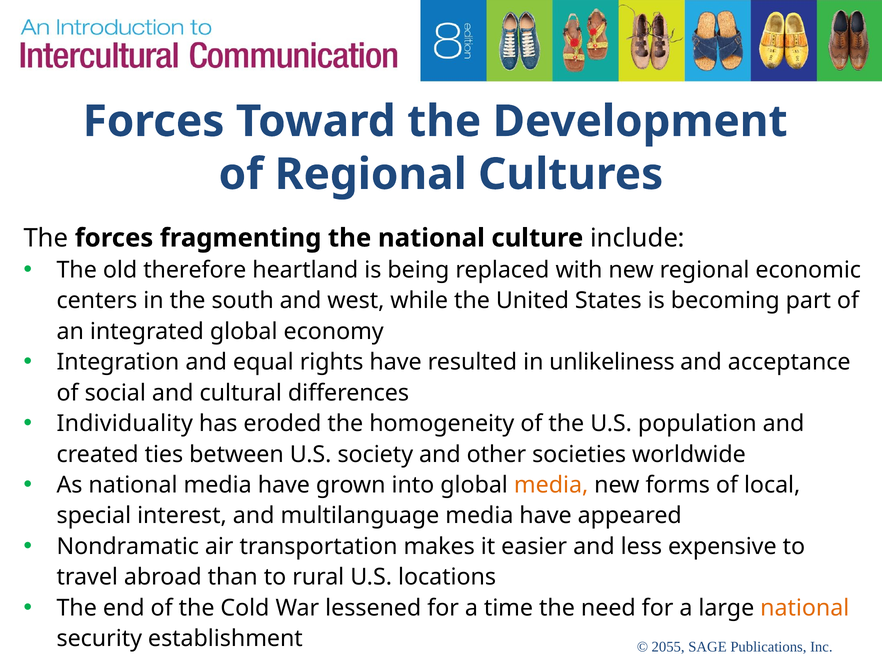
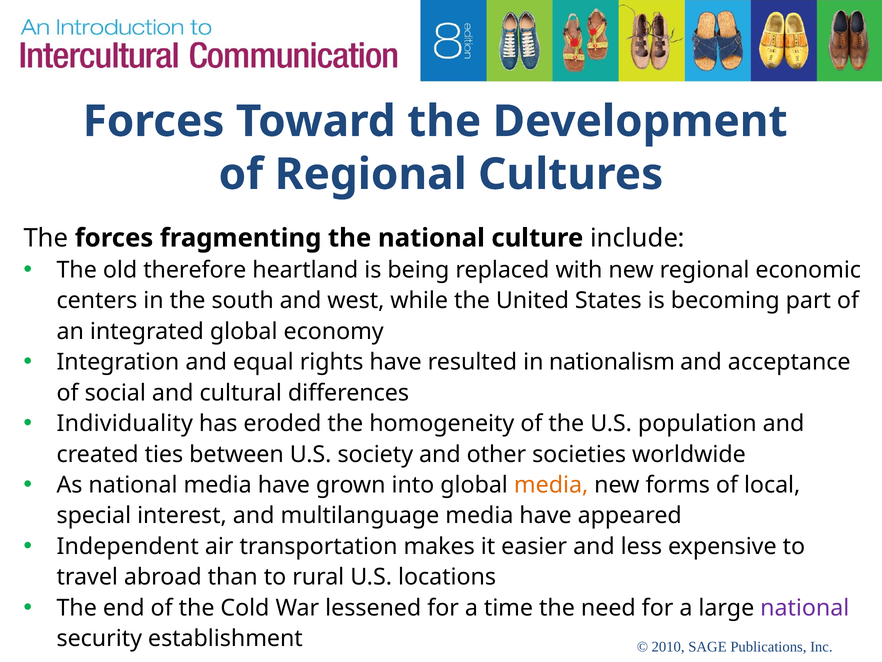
unlikeliness: unlikeliness -> nationalism (612, 362)
Nondramatic: Nondramatic -> Independent (128, 546)
national colour: orange -> purple (805, 608)
2055: 2055 -> 2010 (668, 646)
